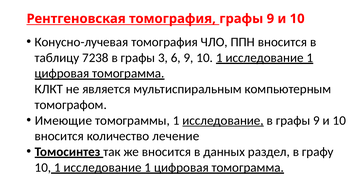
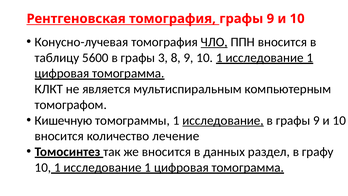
ЧЛО underline: none -> present (214, 42)
7238: 7238 -> 5600 (95, 58)
6: 6 -> 8 (176, 58)
Имеющие: Имеющие -> Кишечную (64, 120)
